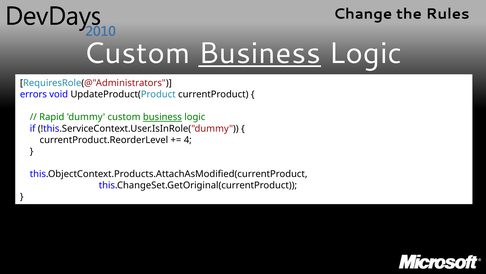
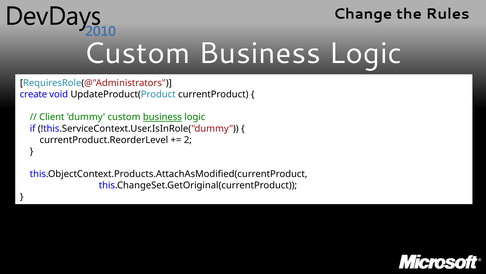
Business underline: present -> none (260, 53)
errors: errors -> create (33, 94)
Rapid: Rapid -> Client (52, 117)
4: 4 -> 2 (188, 140)
